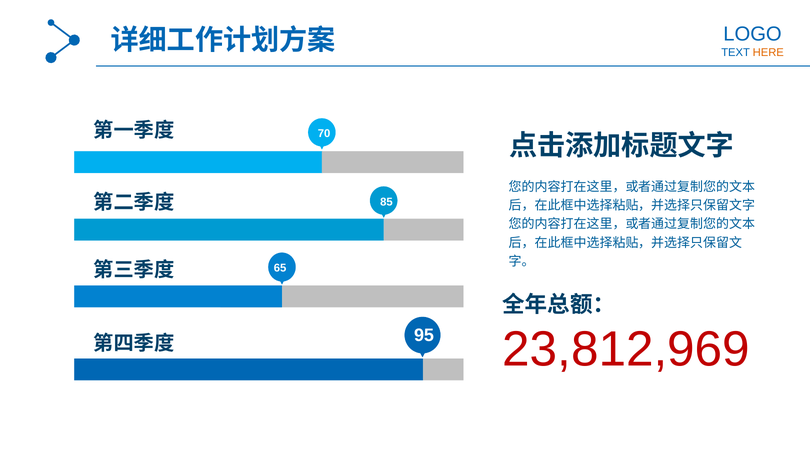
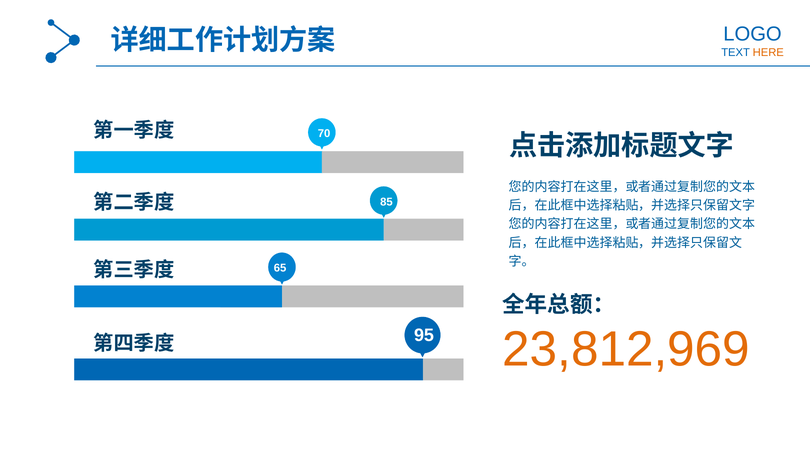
23,812,969 colour: red -> orange (626, 349)
